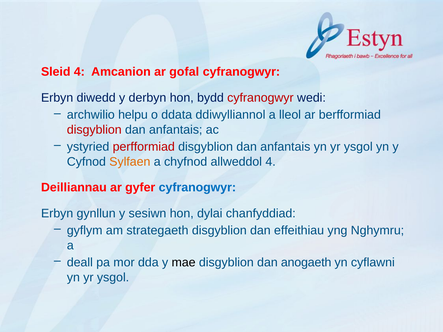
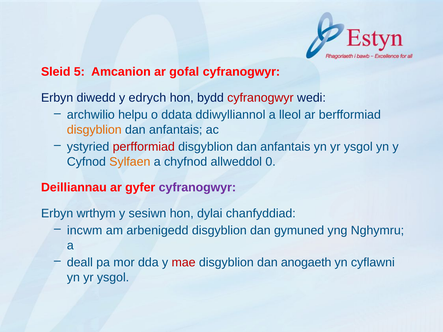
Sleid 4: 4 -> 5 (79, 72)
derbyn: derbyn -> edrych (147, 98)
disgyblion colour: red -> orange (94, 130)
allweddol 4: 4 -> 0 (271, 162)
cyfranogwyr colour: blue -> purple (197, 188)
gynllun: gynllun -> wrthym (96, 214)
gyflym: gyflym -> incwm (85, 231)
strategaeth: strategaeth -> arbenigedd (157, 231)
effeithiau: effeithiau -> gymuned (299, 231)
mae colour: black -> red (184, 263)
